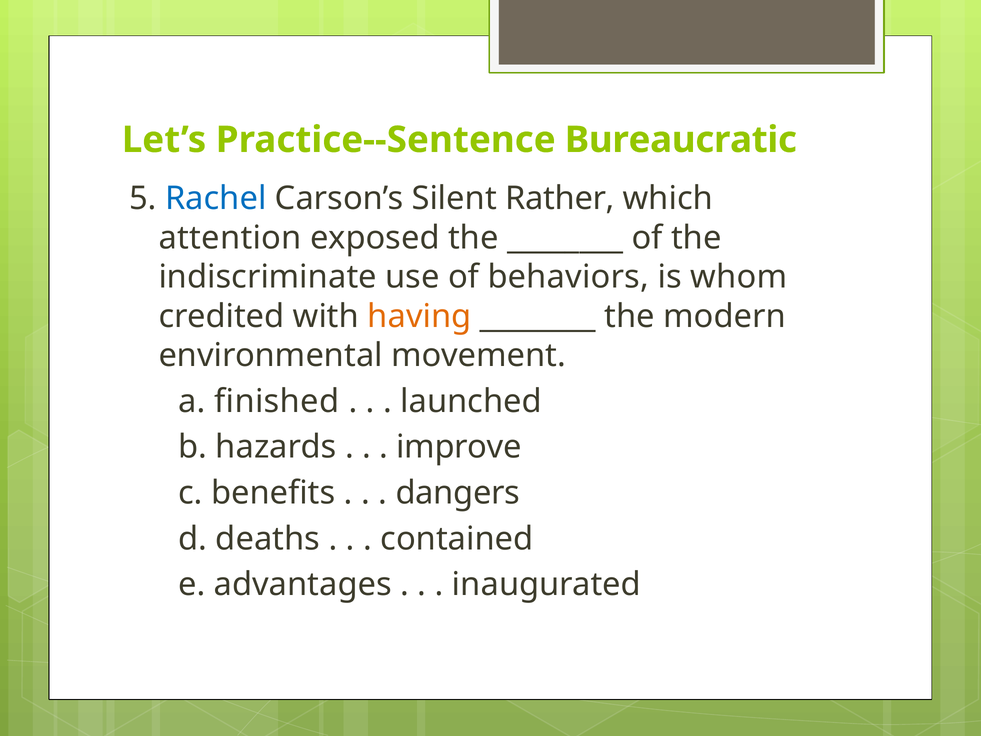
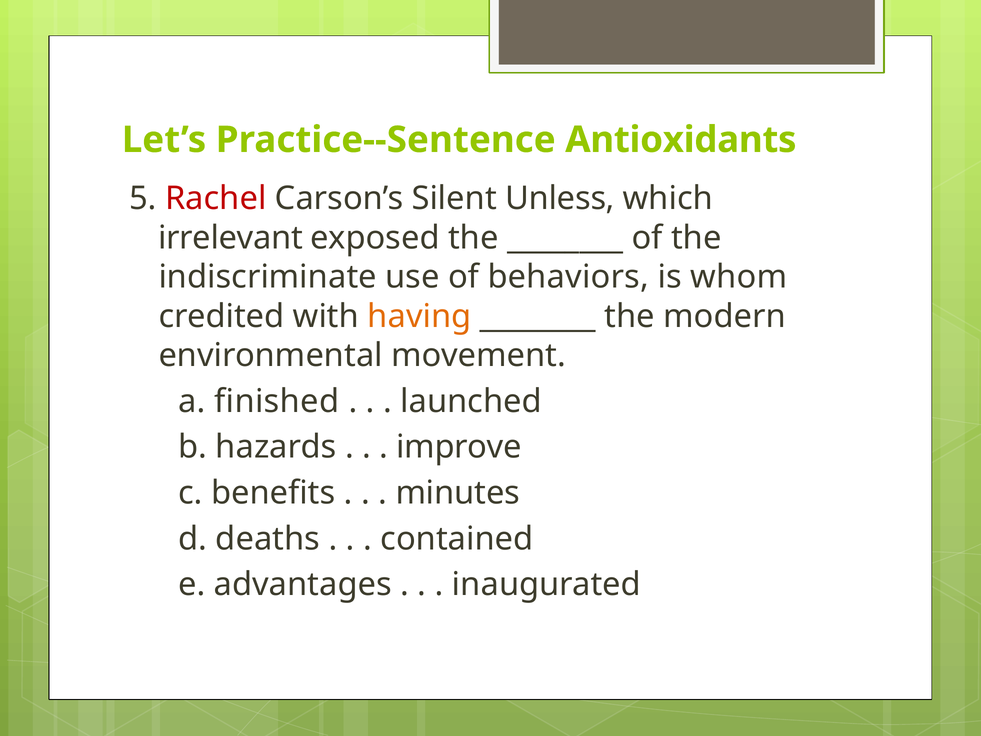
Bureaucratic: Bureaucratic -> Antioxidants (681, 140)
Rachel colour: blue -> red (216, 198)
Rather: Rather -> Unless (560, 198)
attention: attention -> irrelevant (230, 238)
dangers: dangers -> minutes (458, 493)
